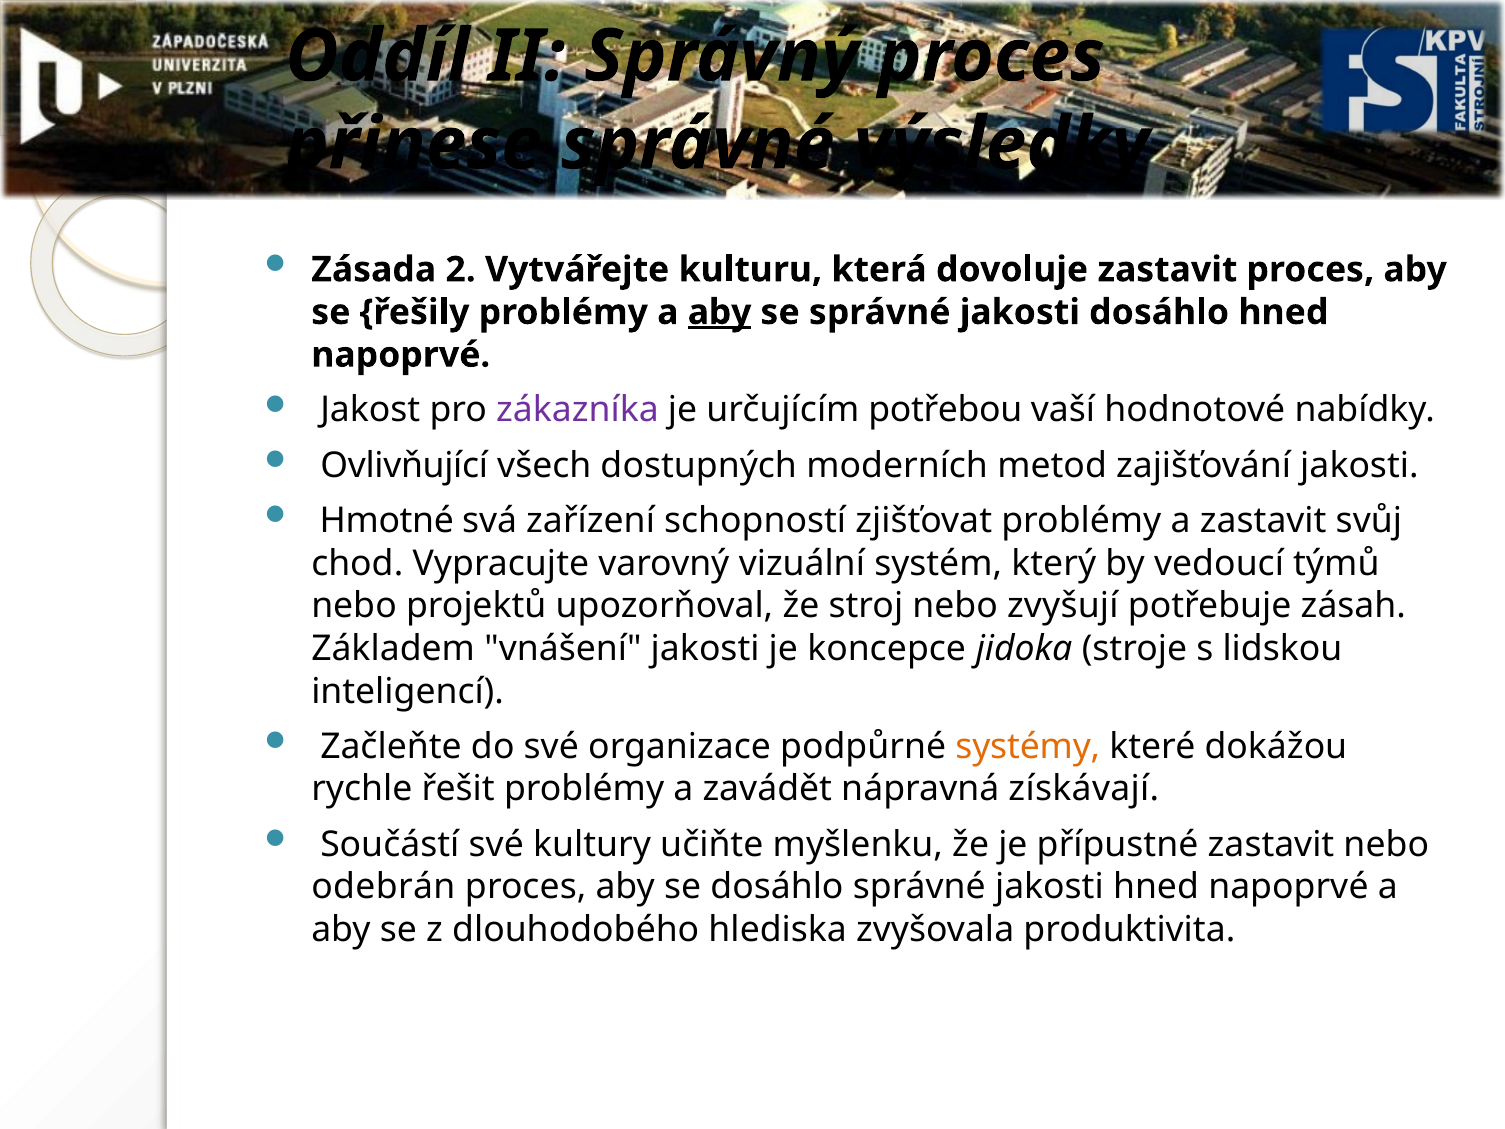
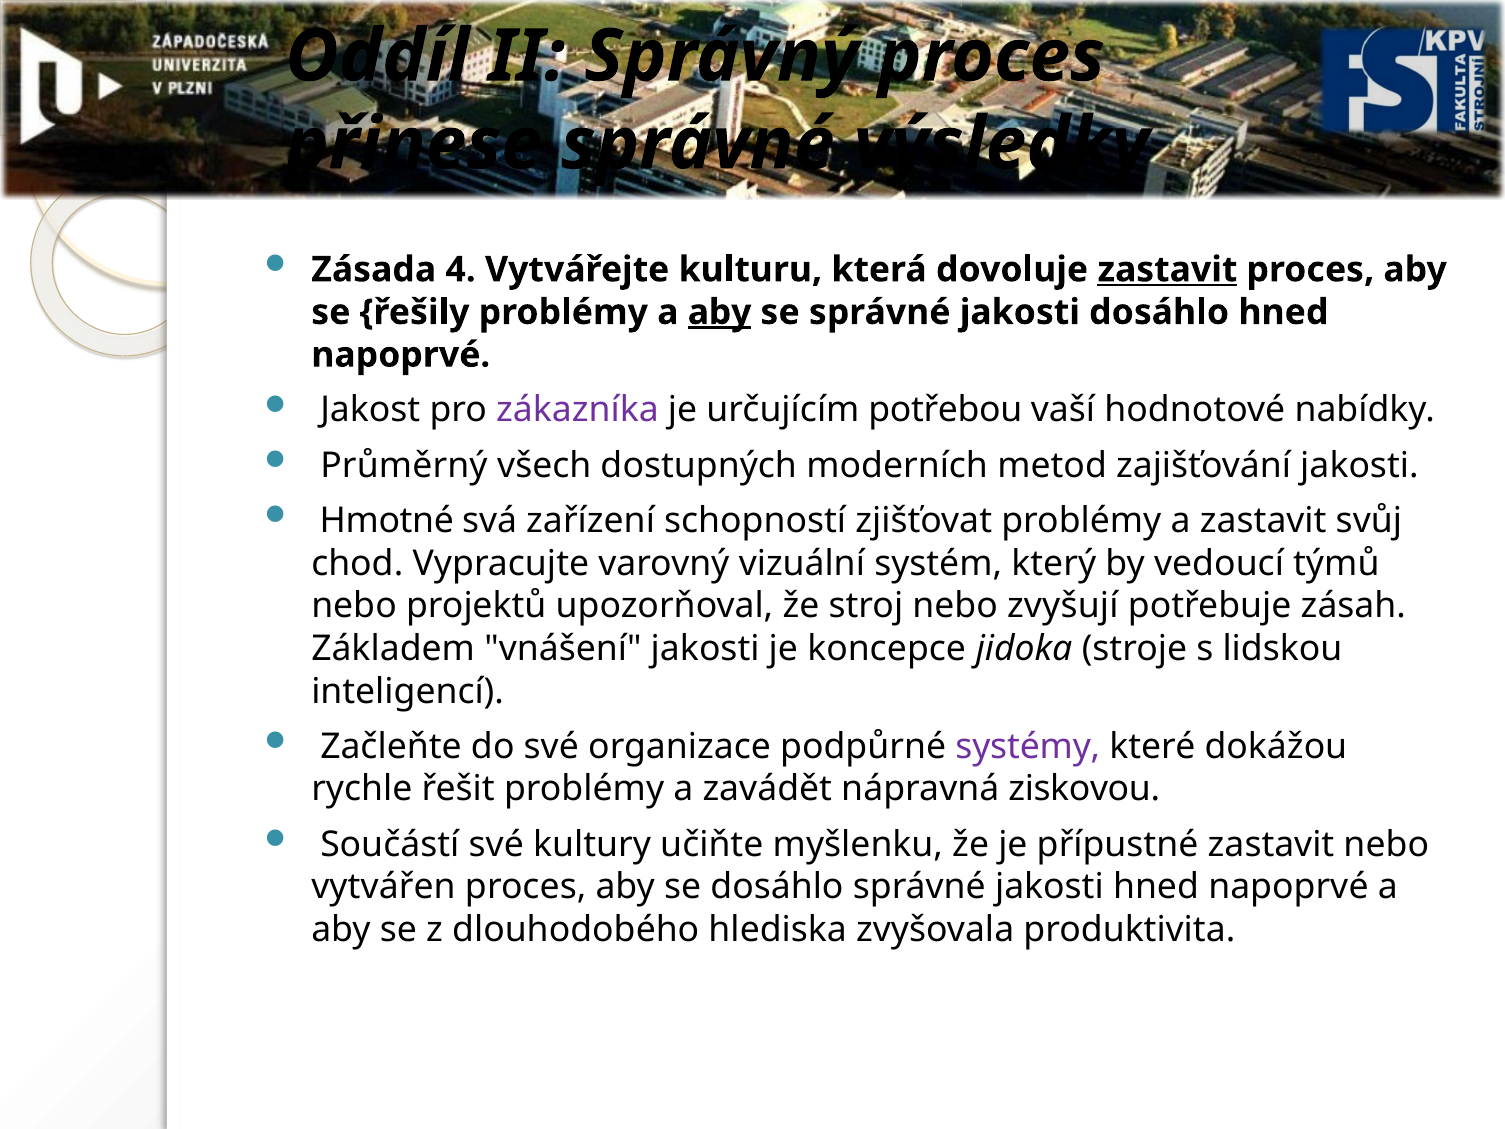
2: 2 -> 4 (461, 270)
zastavit underline: none -> present (1167, 270)
Ovlivňující: Ovlivňující -> Průměrný (404, 465)
systémy colour: orange -> purple (1028, 746)
získávají: získávají -> ziskovou (1084, 789)
odebrán: odebrán -> vytvářen (384, 887)
